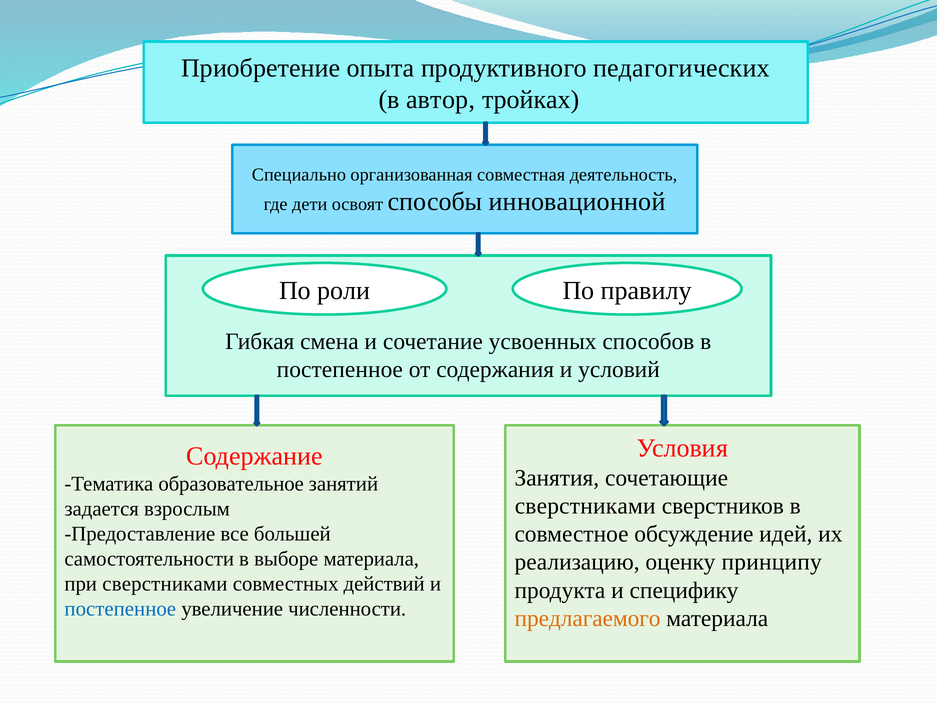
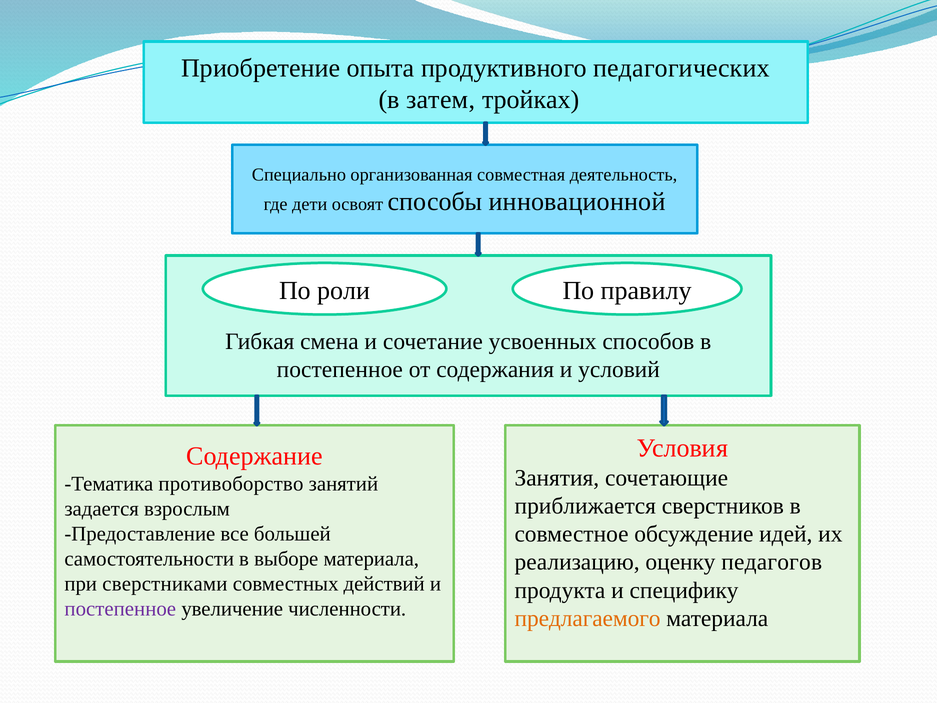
автор: автор -> затем (441, 99)
образовательное: образовательное -> противоборство (231, 484)
сверстниками: сверстниками -> приближается (585, 506)
принципу: принципу -> педагогов (772, 562)
постепенное colour: blue -> purple (120, 609)
